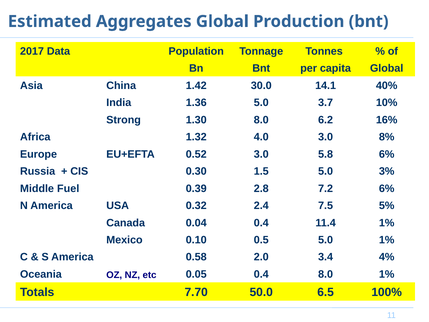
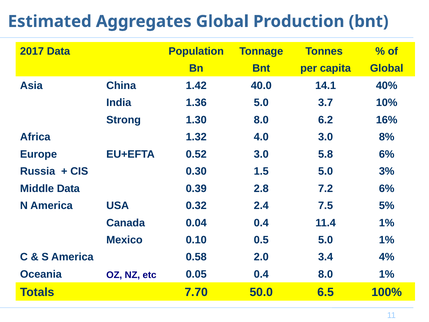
30.0: 30.0 -> 40.0 (261, 85)
Middle Fuel: Fuel -> Data (68, 188)
